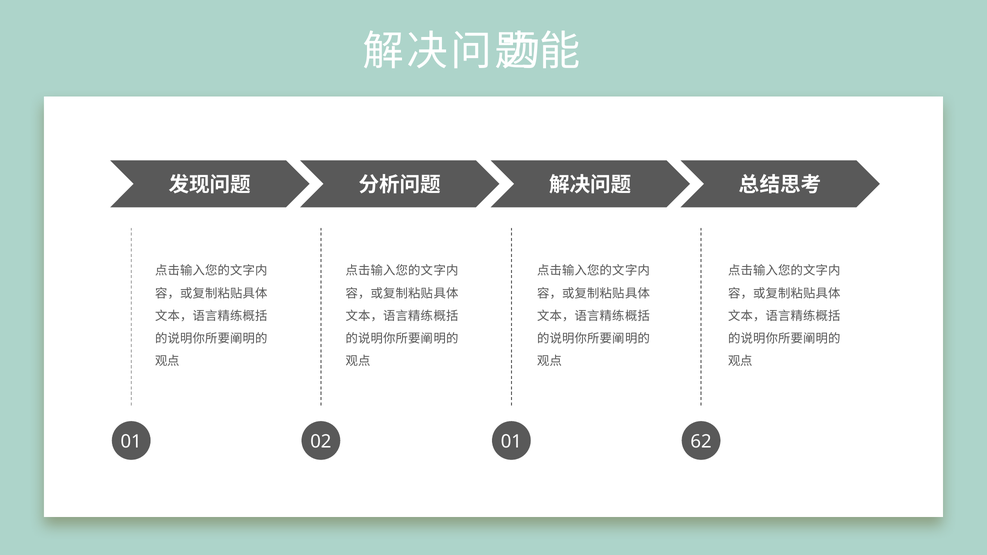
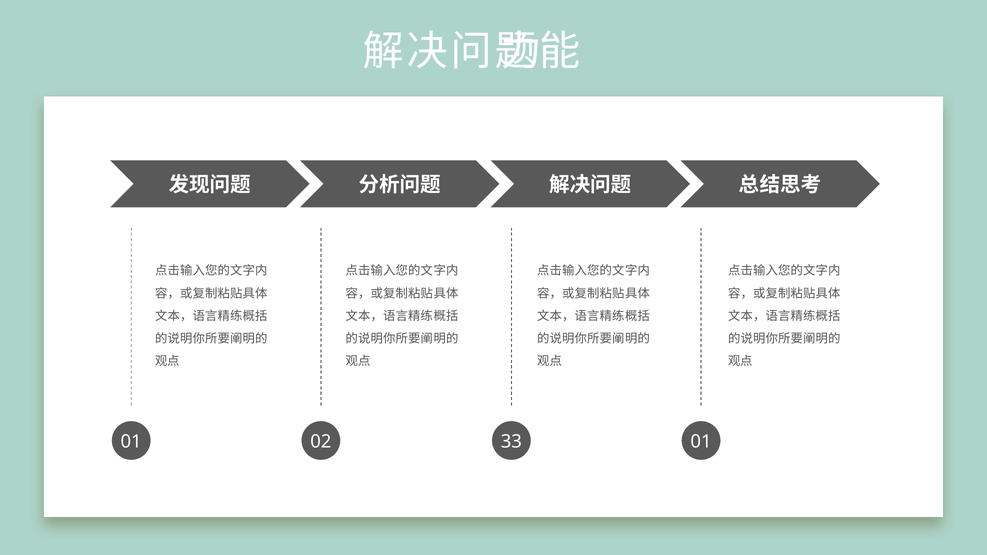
02 01: 01 -> 33 (511, 442)
01 62: 62 -> 01 (701, 442)
